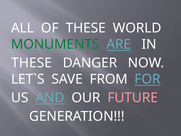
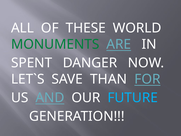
THESE: THESE -> SPENT (32, 63)
FROM: FROM -> THAN (109, 79)
FUTURE colour: pink -> light blue (133, 98)
